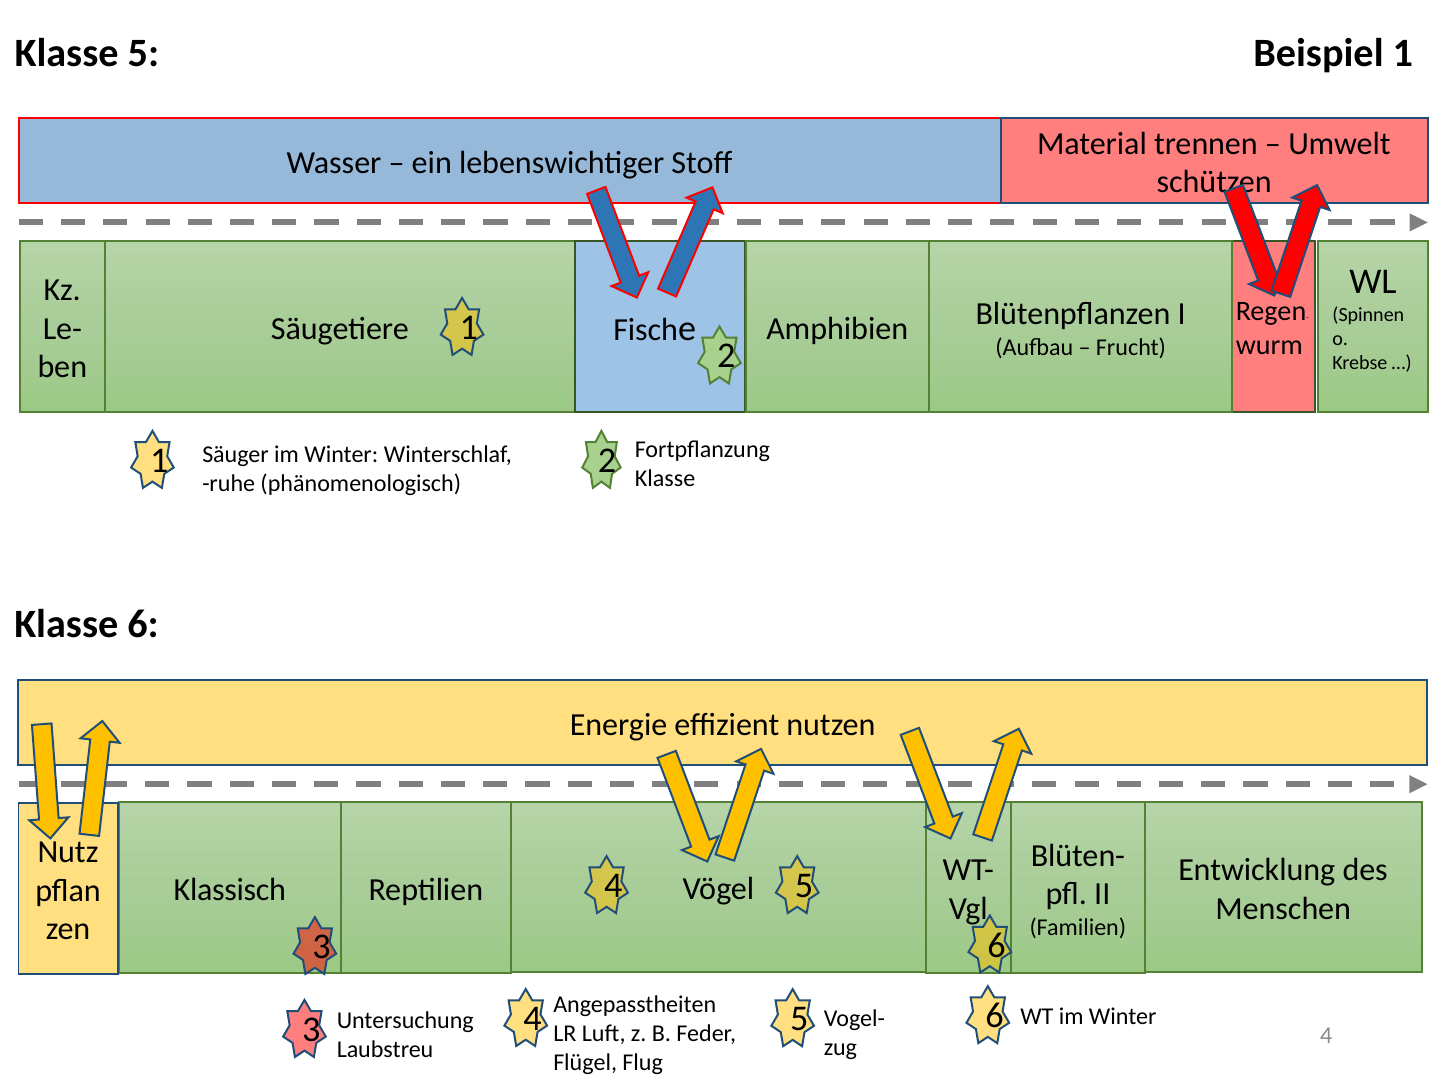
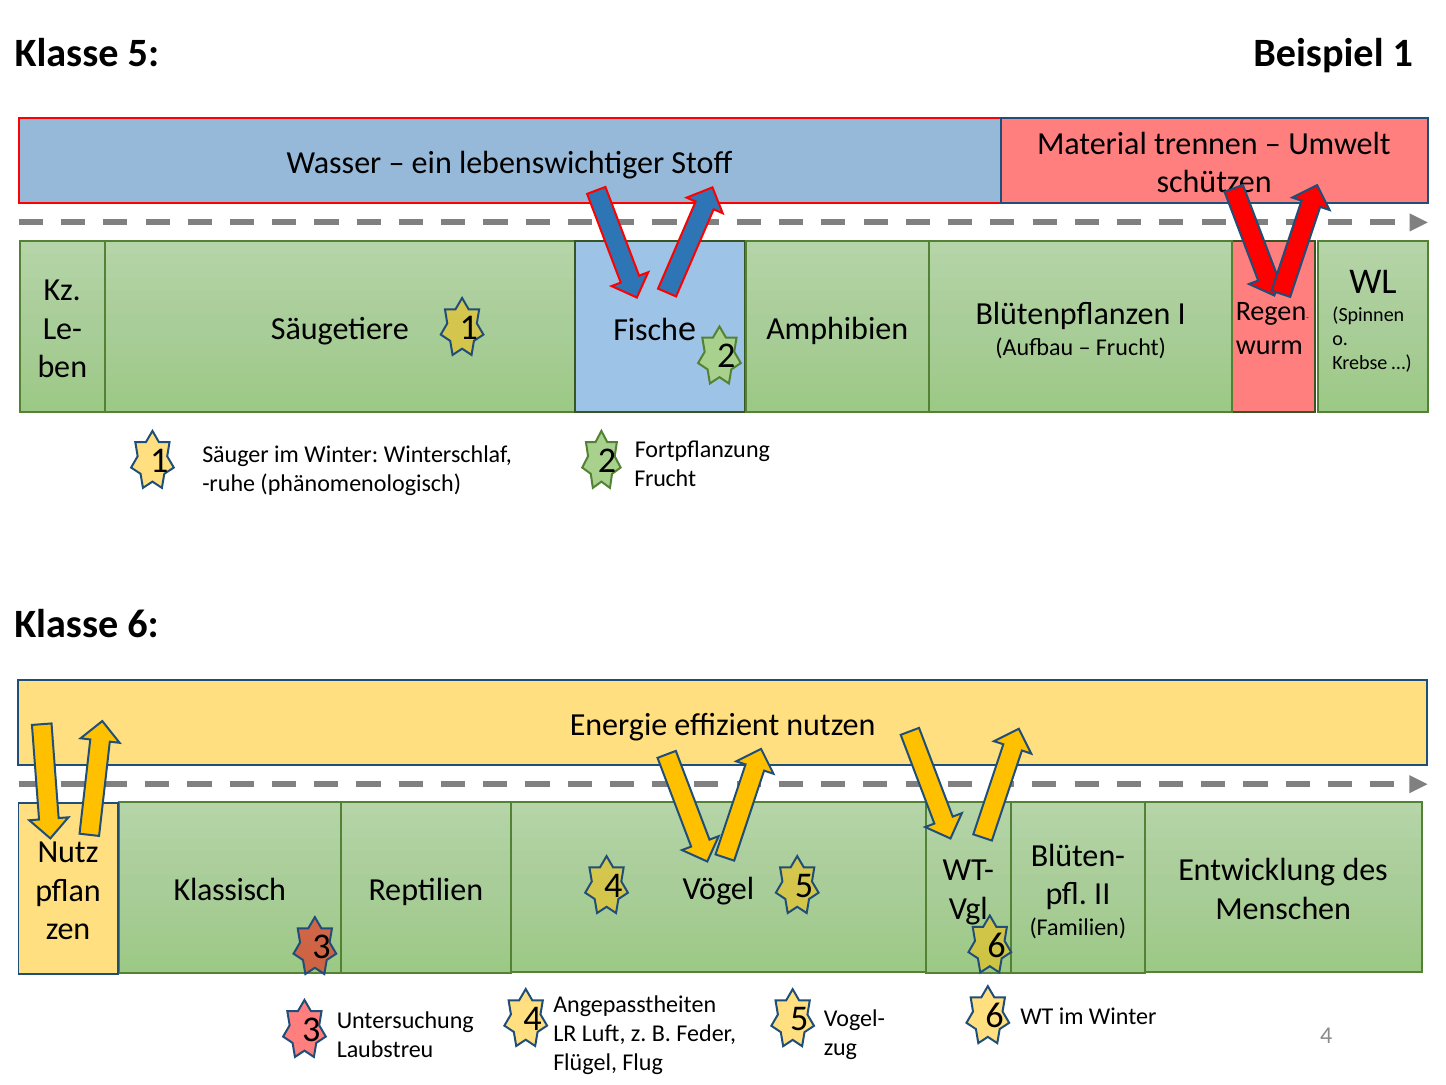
Klasse: Klasse -> Frucht (665, 478)
